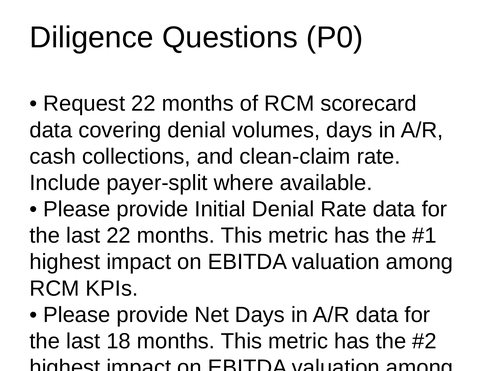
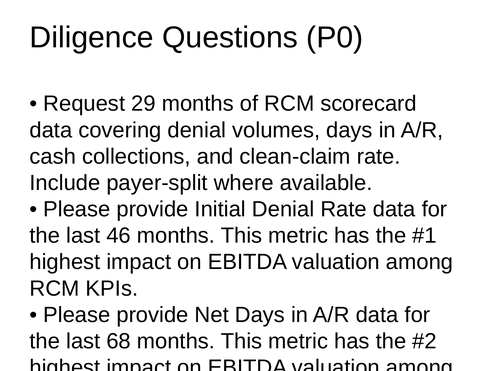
Request 22: 22 -> 29 (143, 104)
last 22: 22 -> 46 (119, 235)
18: 18 -> 68 (119, 341)
